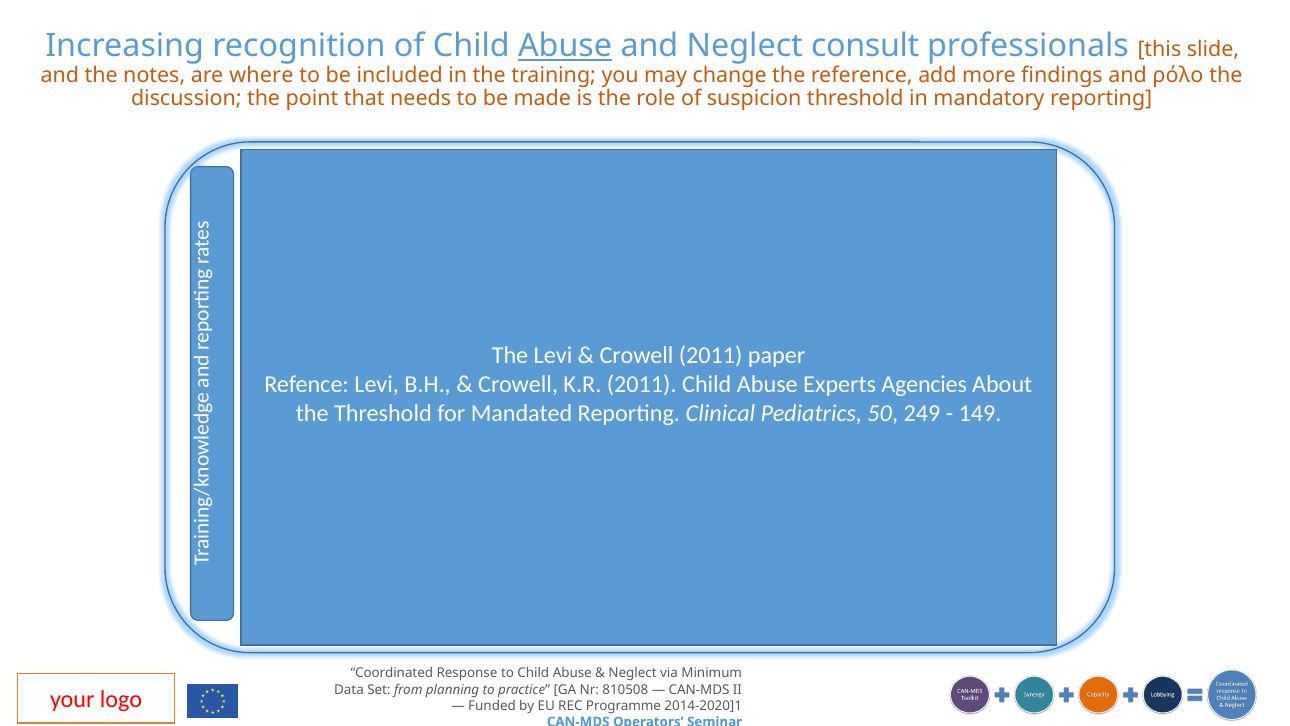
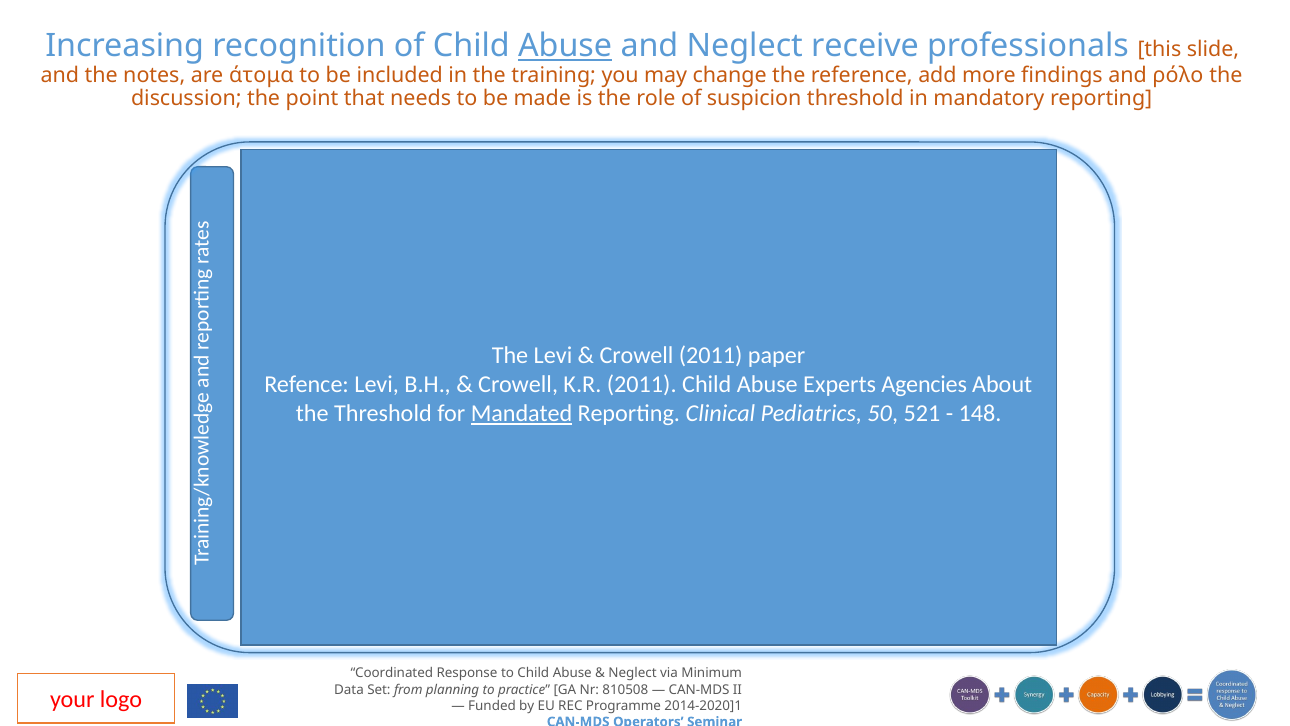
consult: consult -> receive (865, 46)
where: where -> άτομα (261, 75)
Mandated underline: none -> present (522, 413)
249: 249 -> 521 (922, 413)
149: 149 -> 148 (980, 413)
